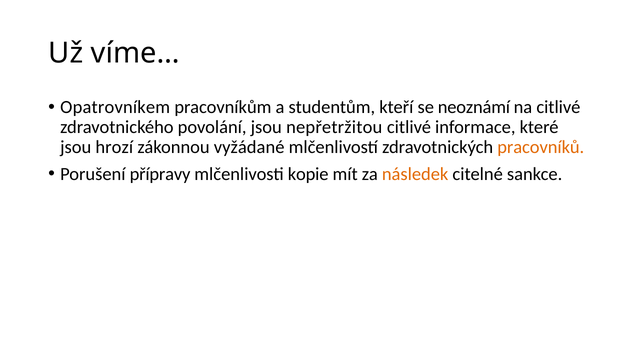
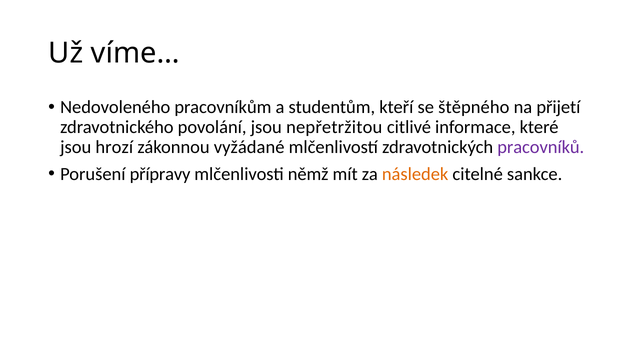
Opatrovníkem: Opatrovníkem -> Nedovoleného (115, 107)
neoznámí: neoznámí -> štěpného (474, 107)
na citlivé: citlivé -> přijetí (558, 107)
pracovníků colour: orange -> purple (541, 147)
kopie: kopie -> němž (308, 174)
